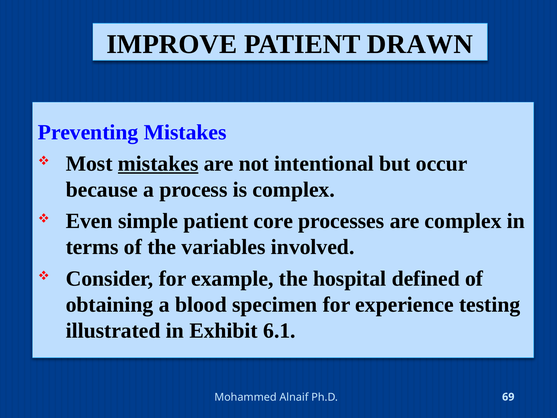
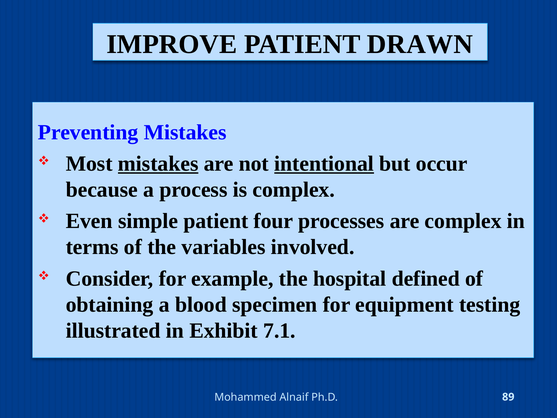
intentional underline: none -> present (324, 164)
core: core -> four (273, 221)
experience: experience -> equipment (405, 304)
6.1: 6.1 -> 7.1 (279, 330)
69: 69 -> 89 (508, 397)
